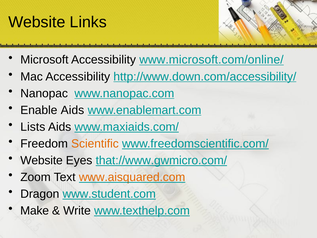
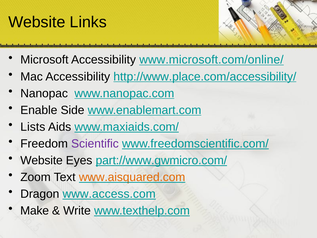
http://www.down.com/accessibility/: http://www.down.com/accessibility/ -> http://www.place.com/accessibility/ (205, 76)
Enable Aids: Aids -> Side (73, 110)
Scientific colour: orange -> purple (95, 143)
that://www.gwmicro.com/: that://www.gwmicro.com/ -> part://www.gwmicro.com/ (161, 160)
www.student.com: www.student.com -> www.access.com (109, 194)
